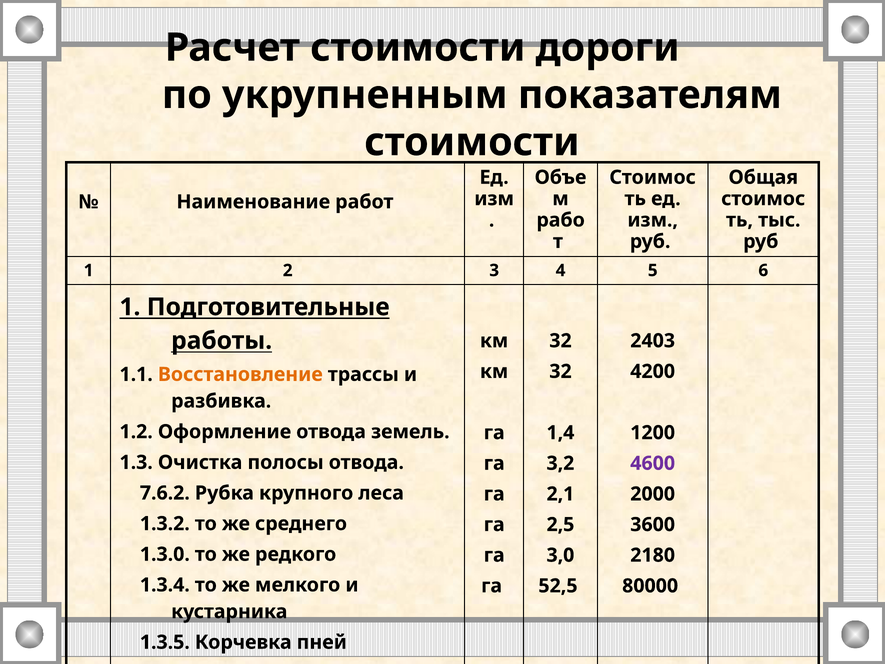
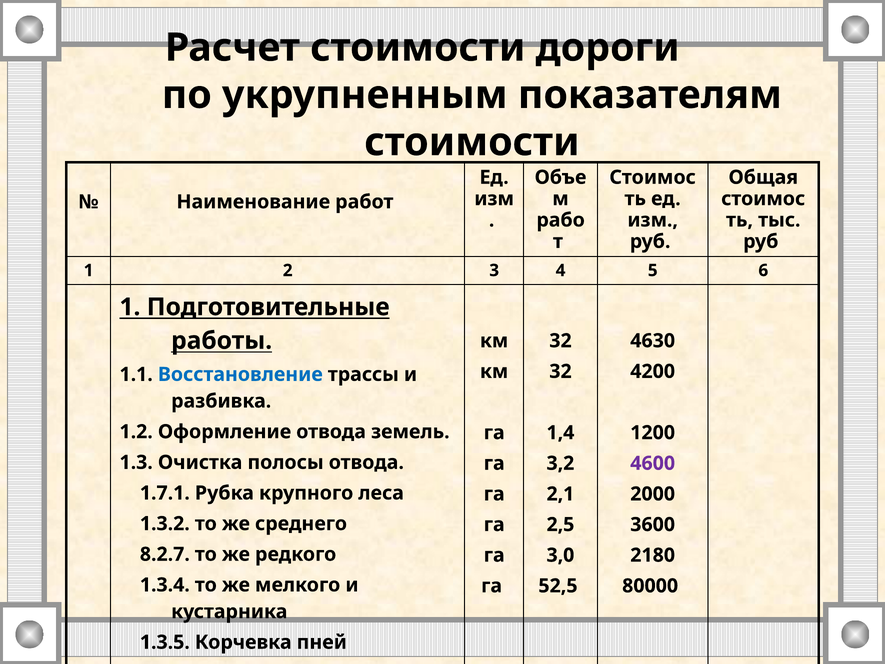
2403: 2403 -> 4630 (653, 341)
Восстановление colour: orange -> blue (240, 374)
7.6.2: 7.6.2 -> 1.7.1 (165, 493)
1.3.0: 1.3.0 -> 8.2.7 (165, 554)
